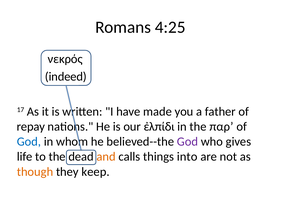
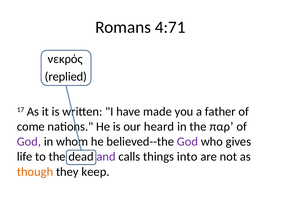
4:25: 4:25 -> 4:71 (170, 27)
indeed: indeed -> replied (66, 76)
repay: repay -> come (31, 126)
ἐλπίδι: ἐλπίδι -> heard (159, 126)
God colour: blue -> purple (29, 141)
and colour: orange -> purple (106, 156)
